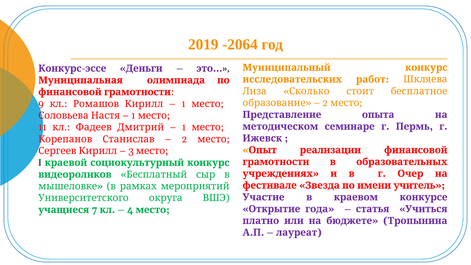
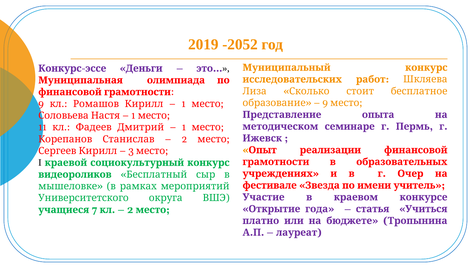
-2064: -2064 -> -2052 (240, 44)
2: 2 -> 9 (325, 103)
4: 4 -> 2 (130, 210)
